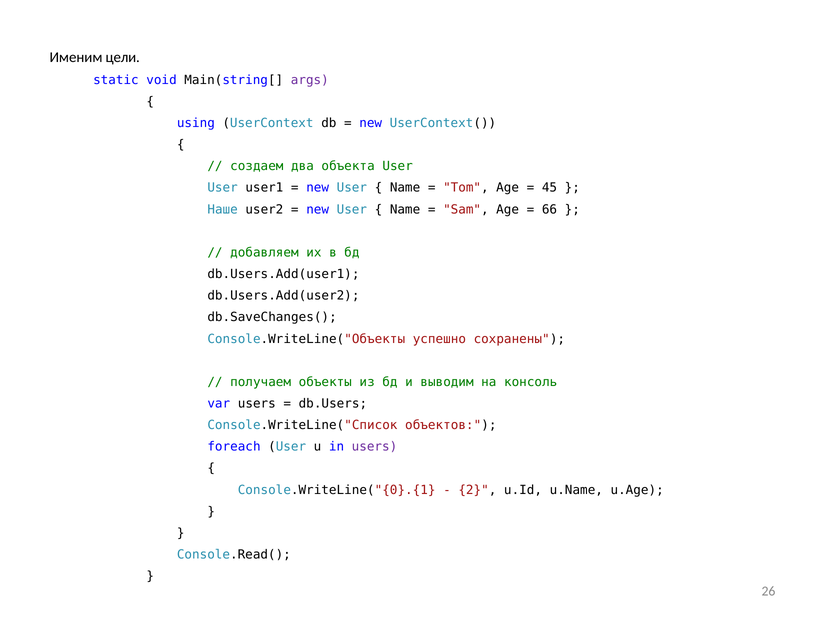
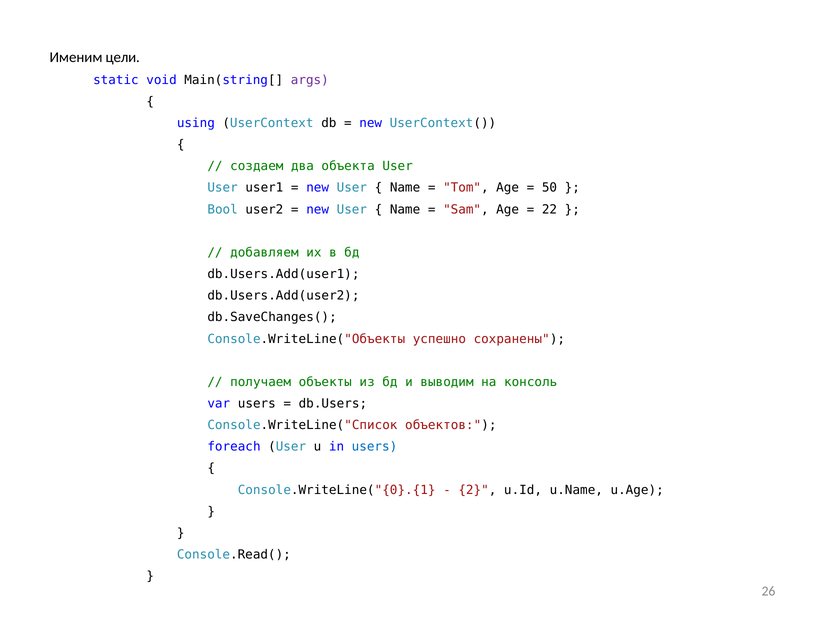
45: 45 -> 50 (549, 188)
Наше: Наше -> Bool (223, 209)
66: 66 -> 22 (549, 209)
users colour: purple -> blue (374, 447)
